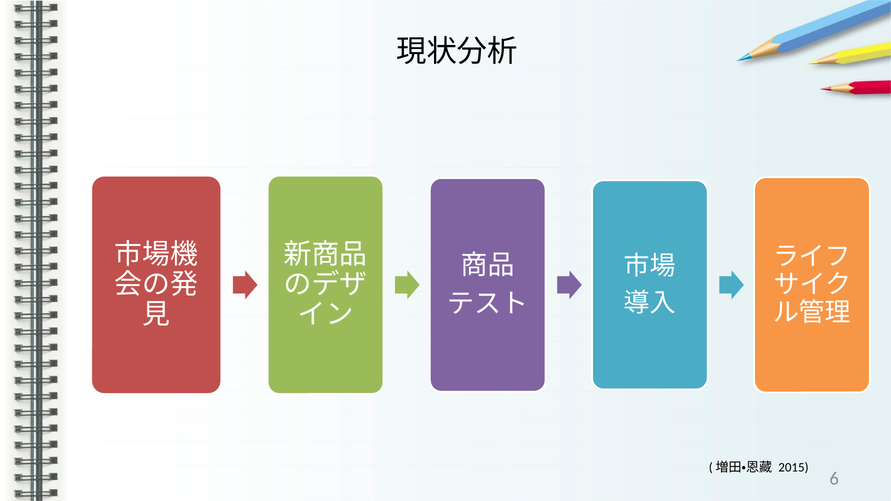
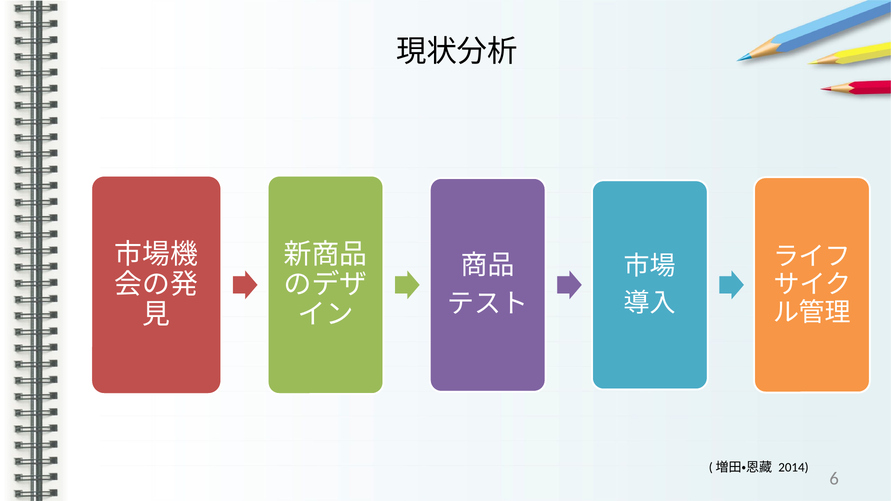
2015: 2015 -> 2014 (793, 468)
